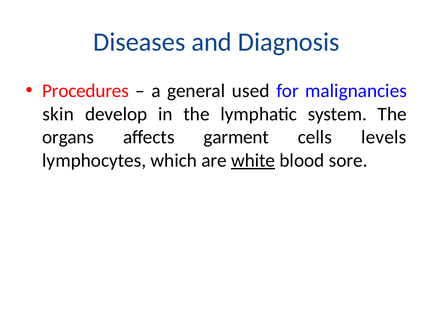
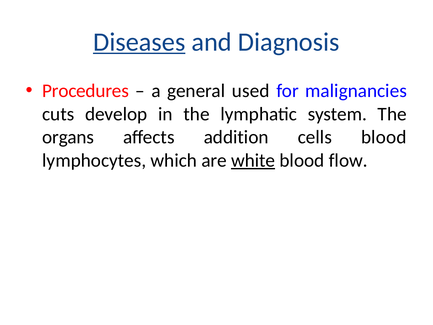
Diseases underline: none -> present (139, 42)
skin: skin -> cuts (58, 114)
garment: garment -> addition (236, 137)
cells levels: levels -> blood (384, 137)
sore: sore -> flow (348, 160)
